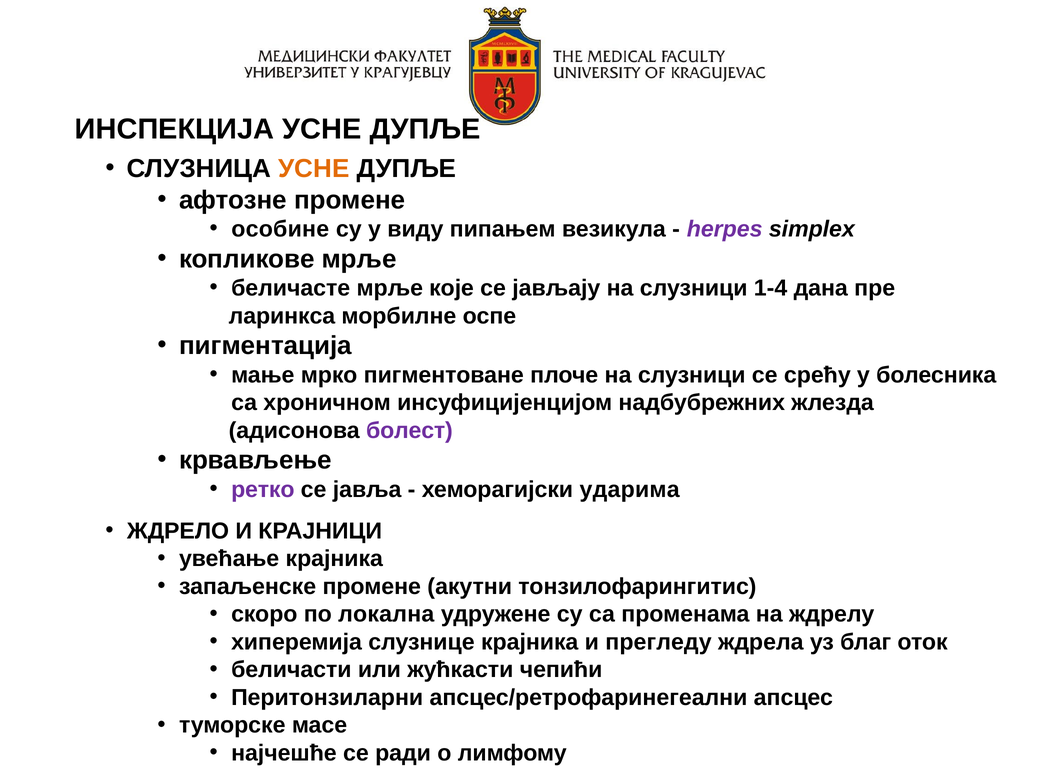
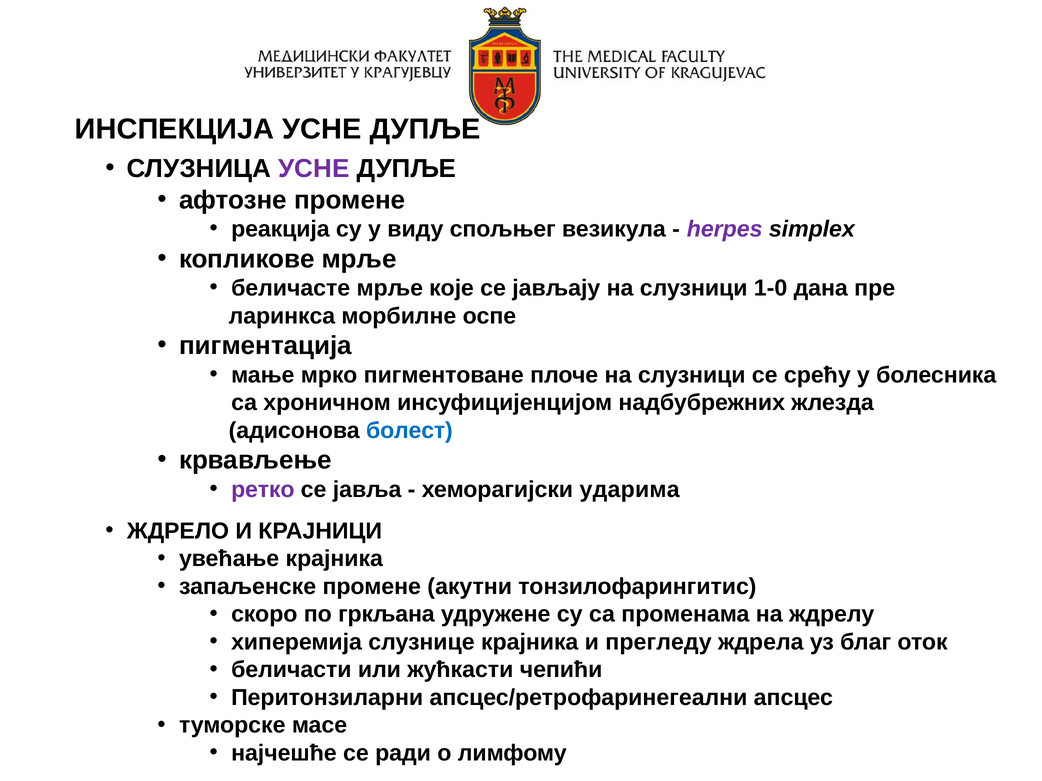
УСНЕ colour: orange -> purple (314, 169)
особине: особине -> реакција (280, 229)
пипањем: пипањем -> спољњег (503, 229)
1-4: 1-4 -> 1-0 (771, 288)
болест colour: purple -> blue (409, 431)
локална: локална -> гркљана (386, 615)
